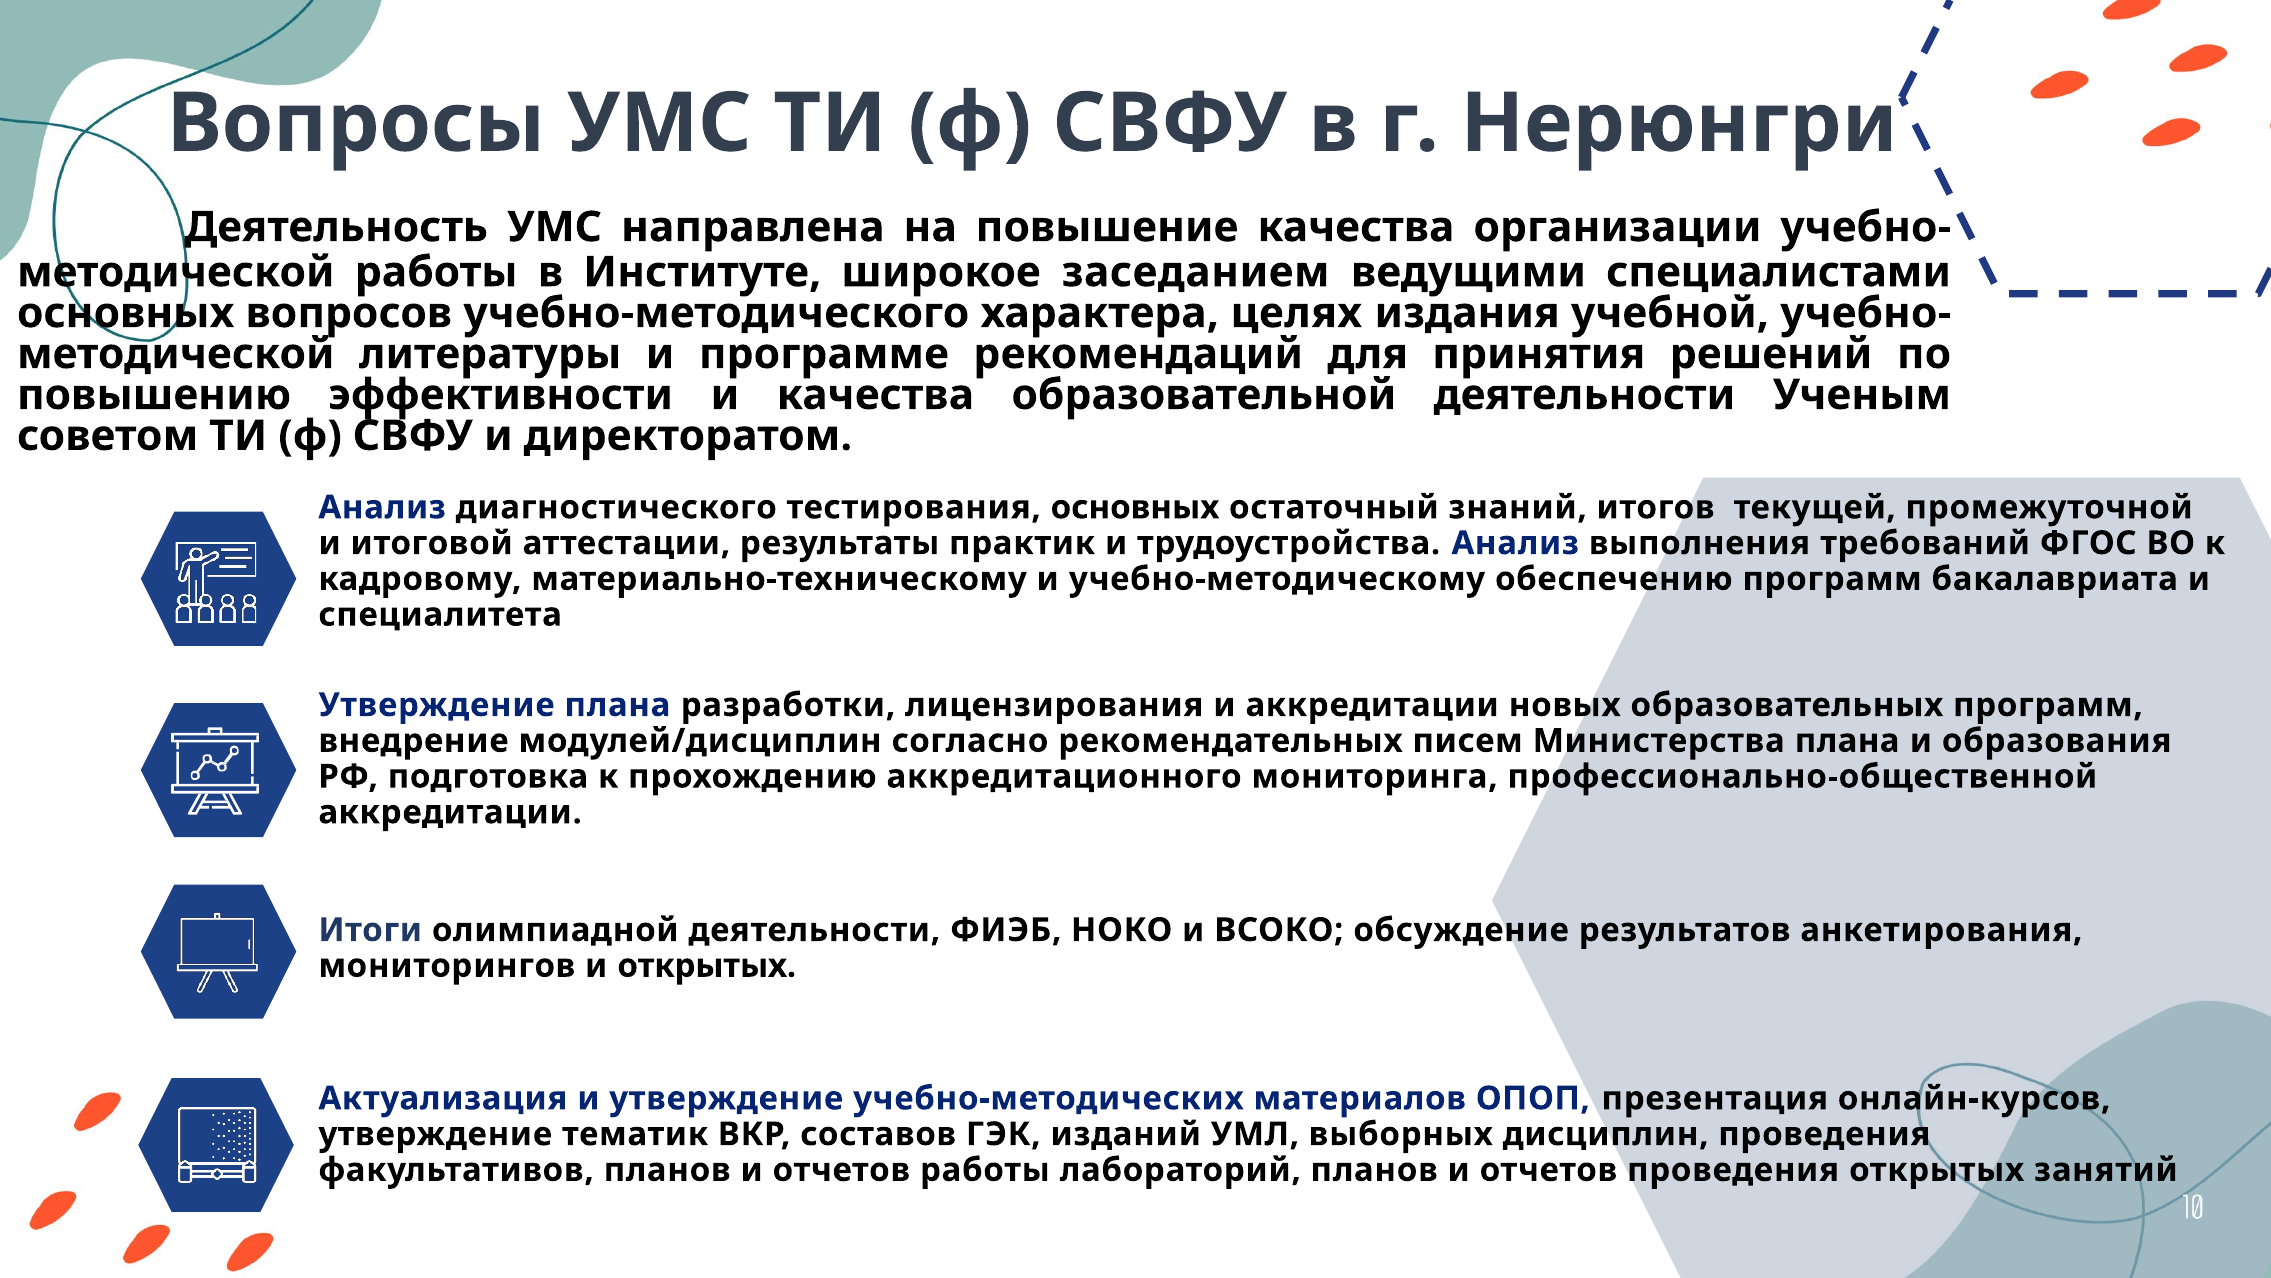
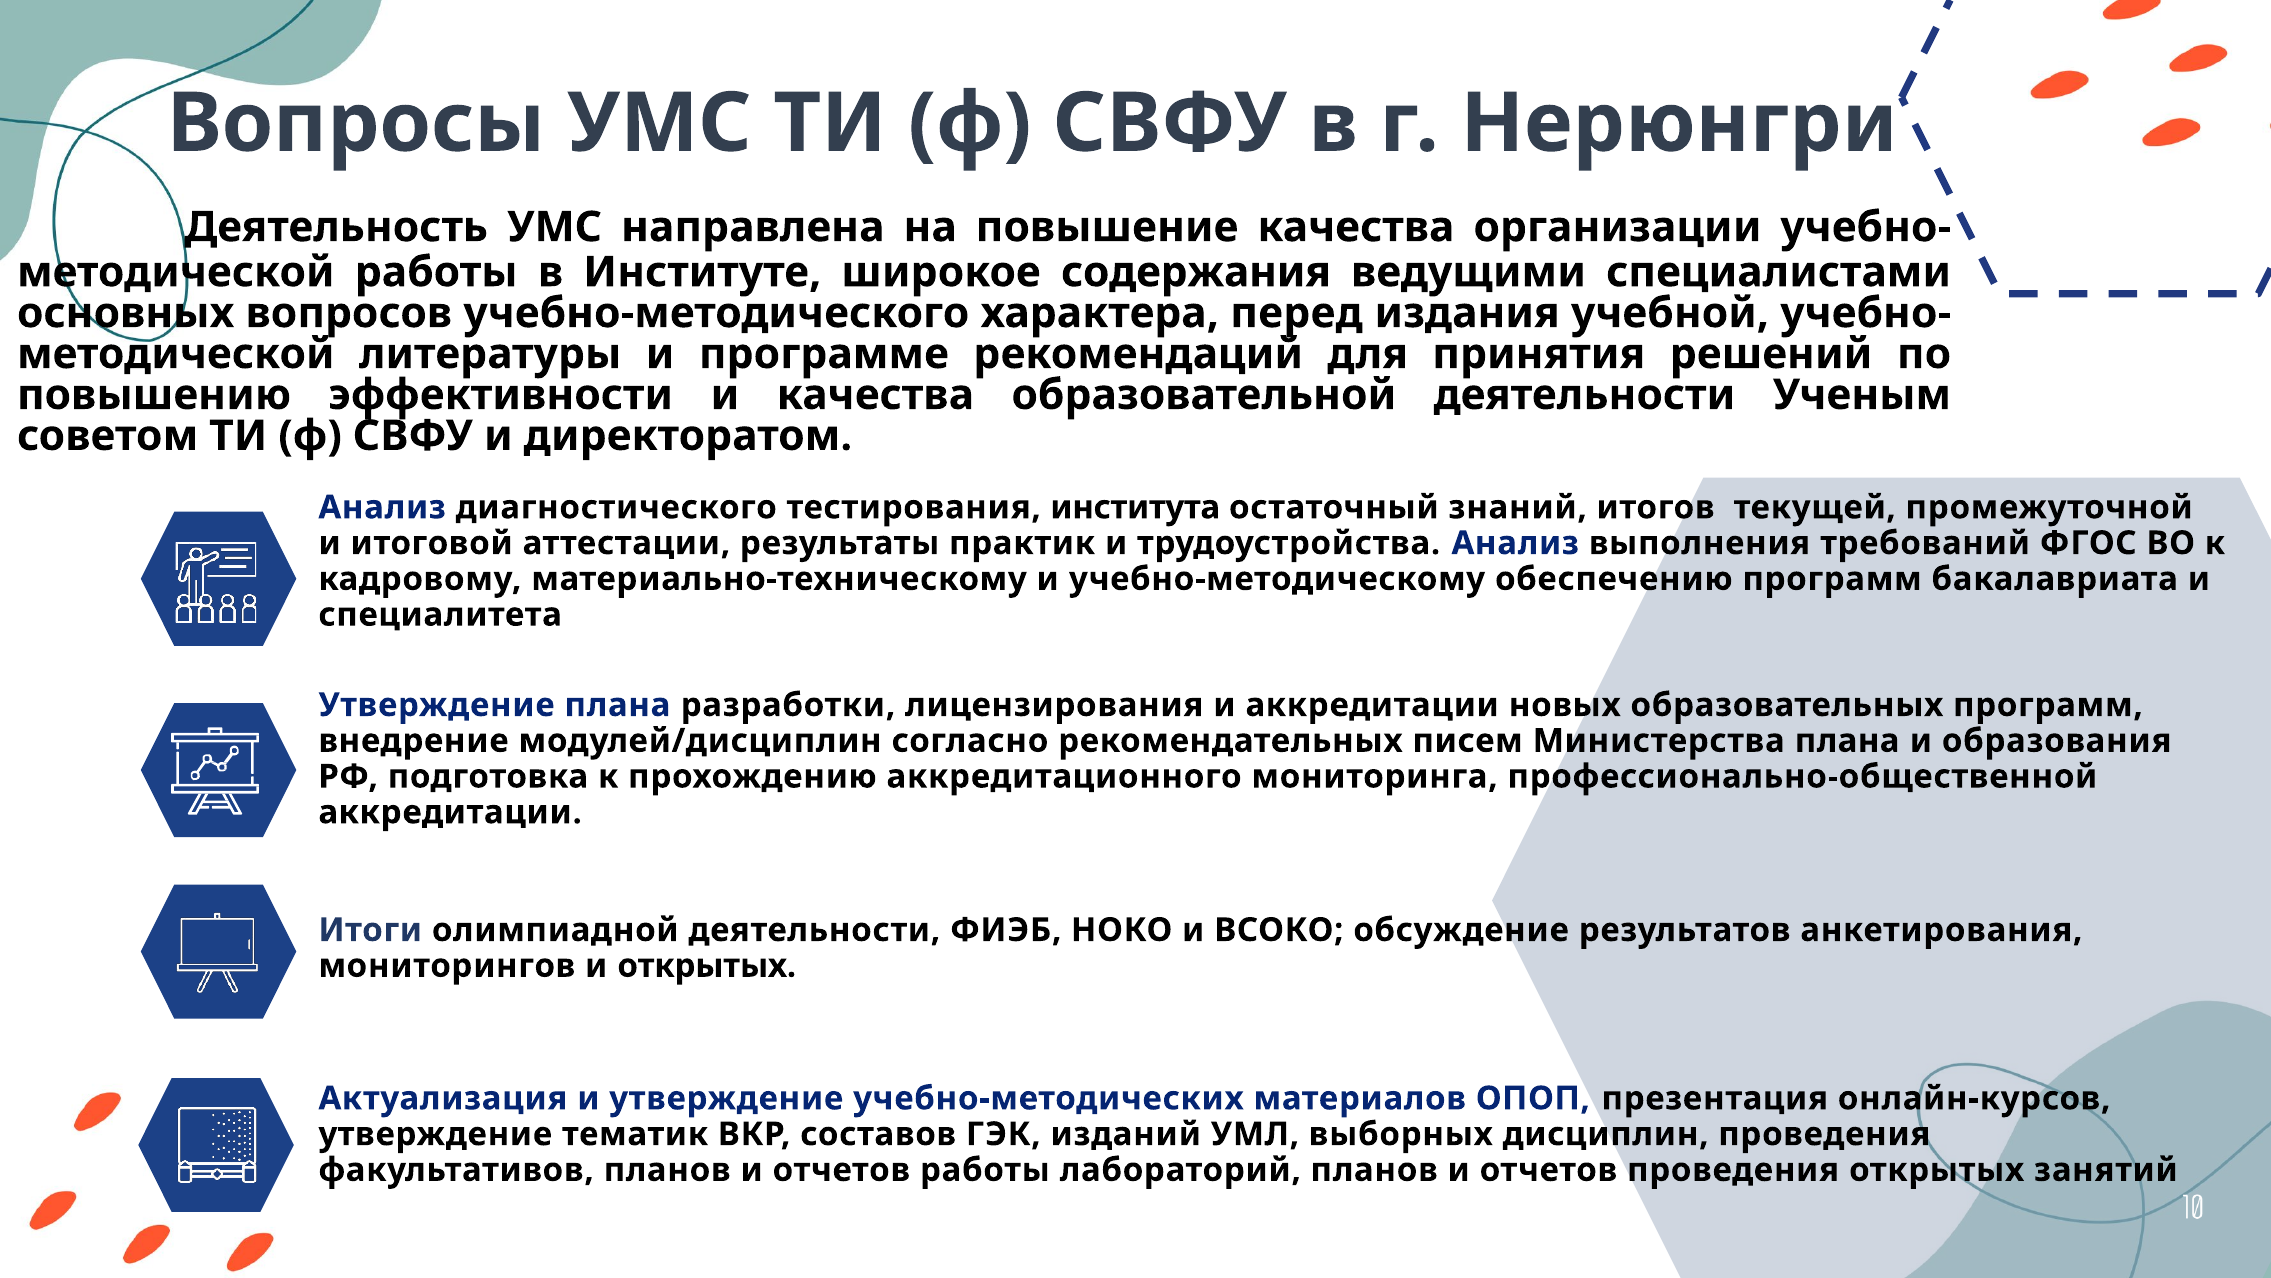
заседанием: заседанием -> содержания (1196, 272)
целях: целях -> перед (1297, 313)
тестирования основных: основных -> института (1135, 507)
